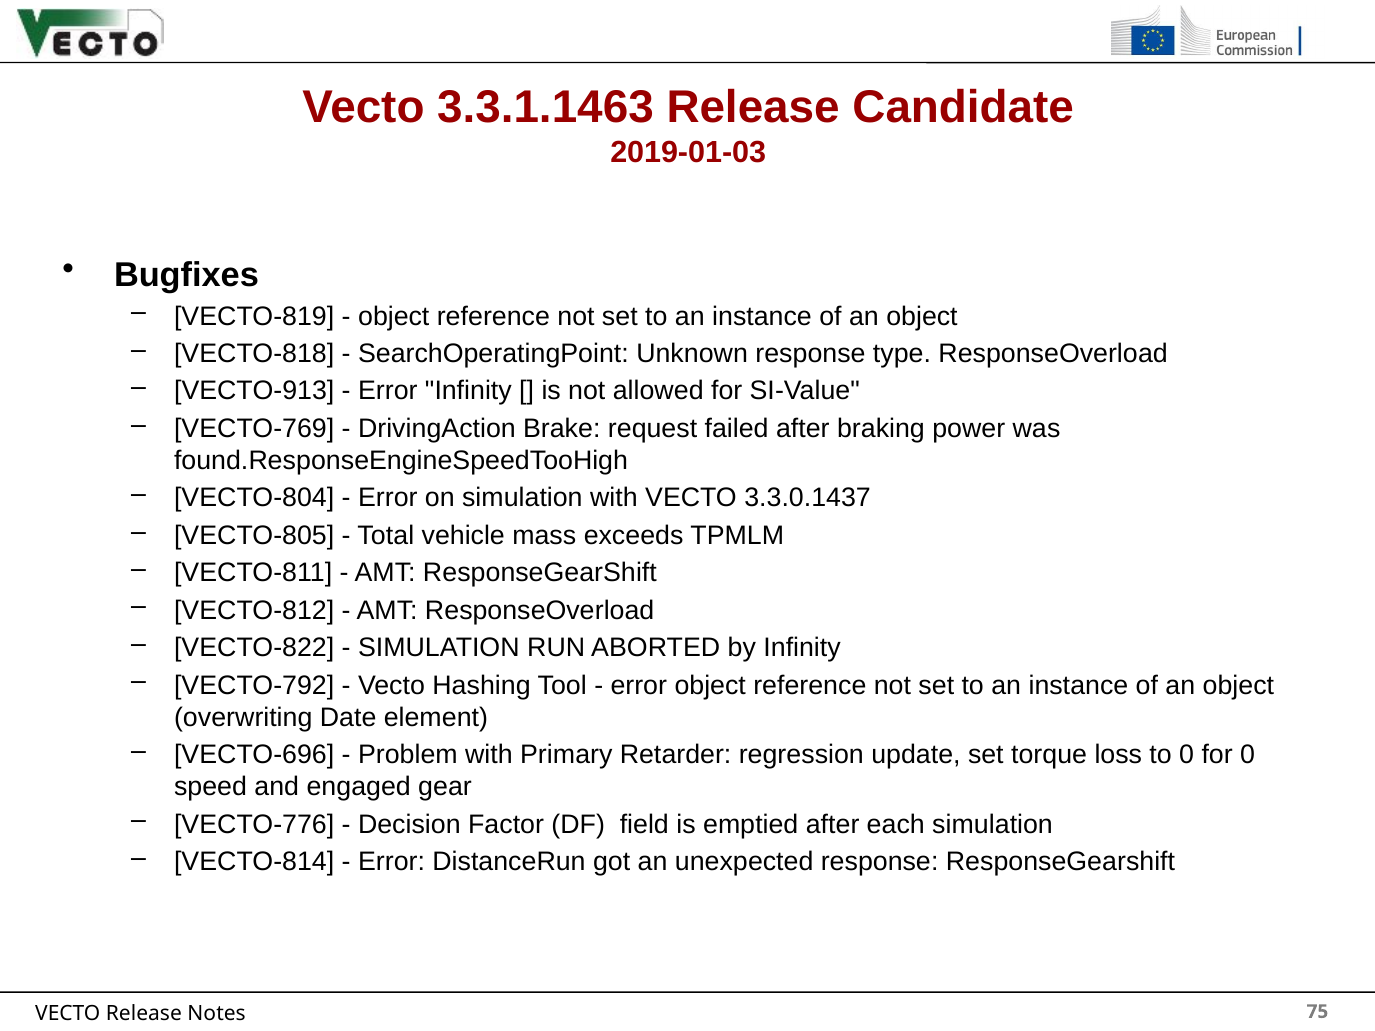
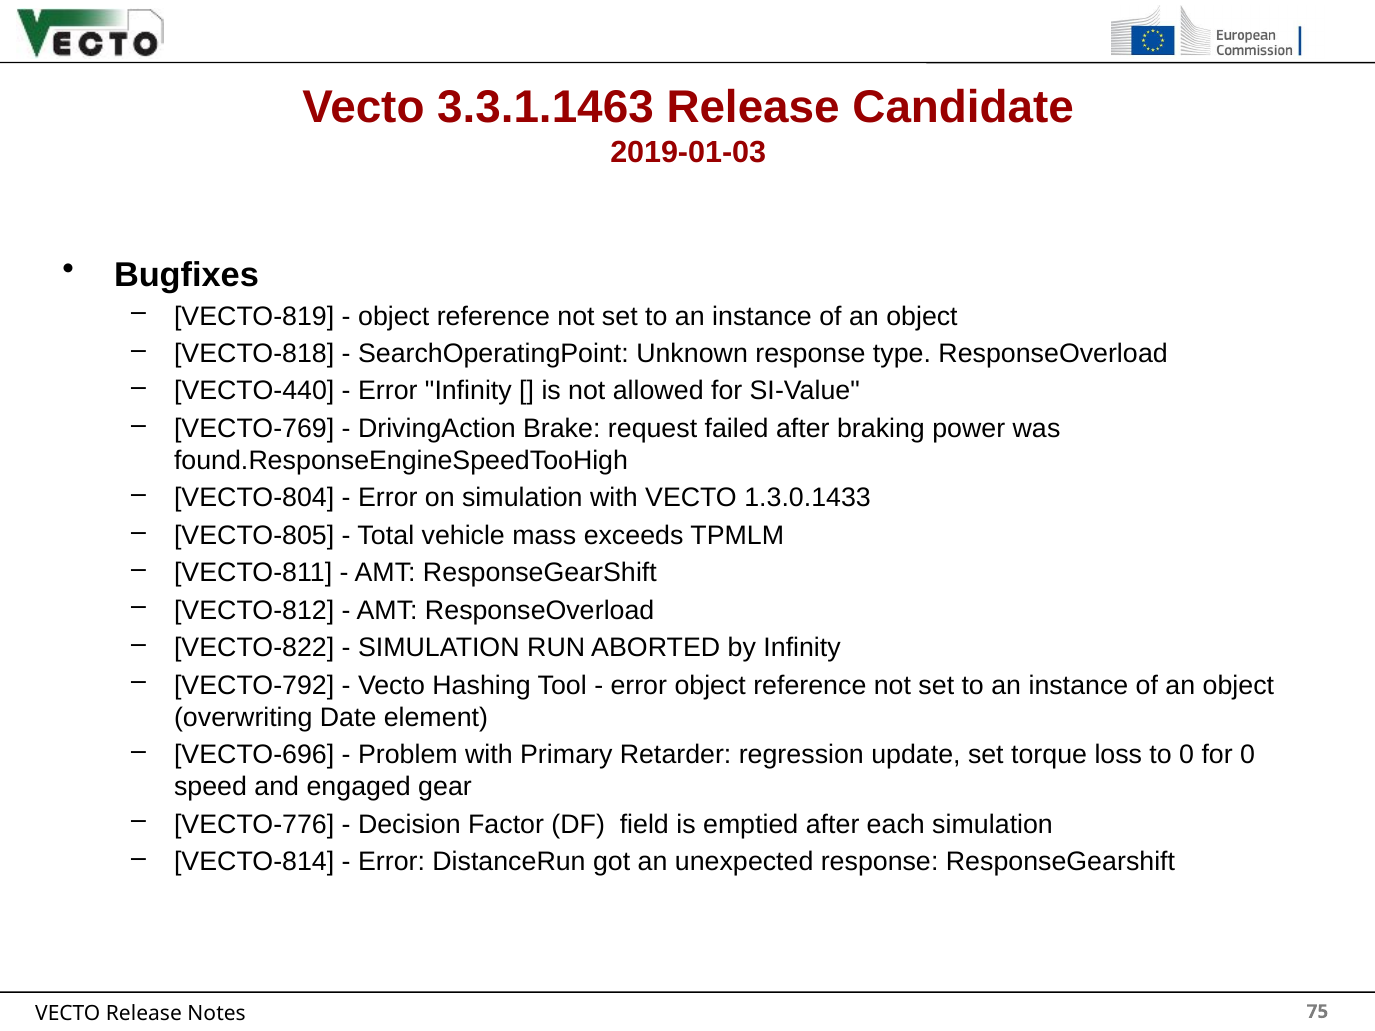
VECTO-913: VECTO-913 -> VECTO-440 (254, 391)
3.3.0.1437: 3.3.0.1437 -> 1.3.0.1433 (808, 498)
